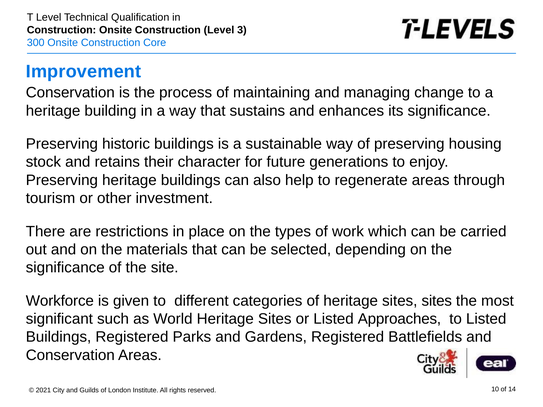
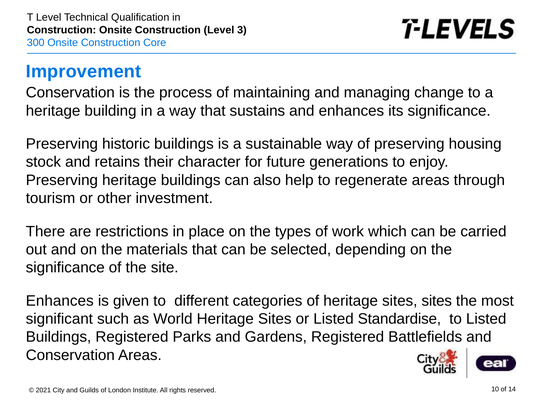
Workforce: Workforce -> Enhances (60, 301)
Approaches: Approaches -> Standardise (399, 319)
